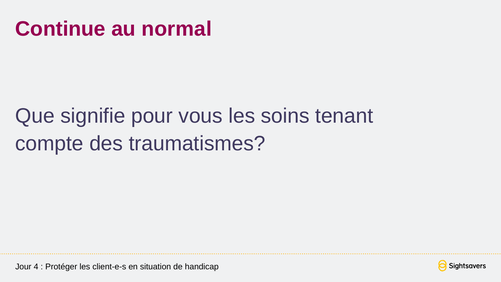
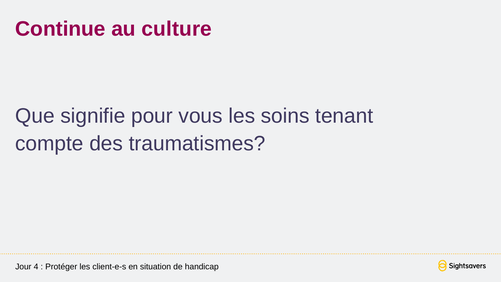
normal: normal -> culture (177, 29)
